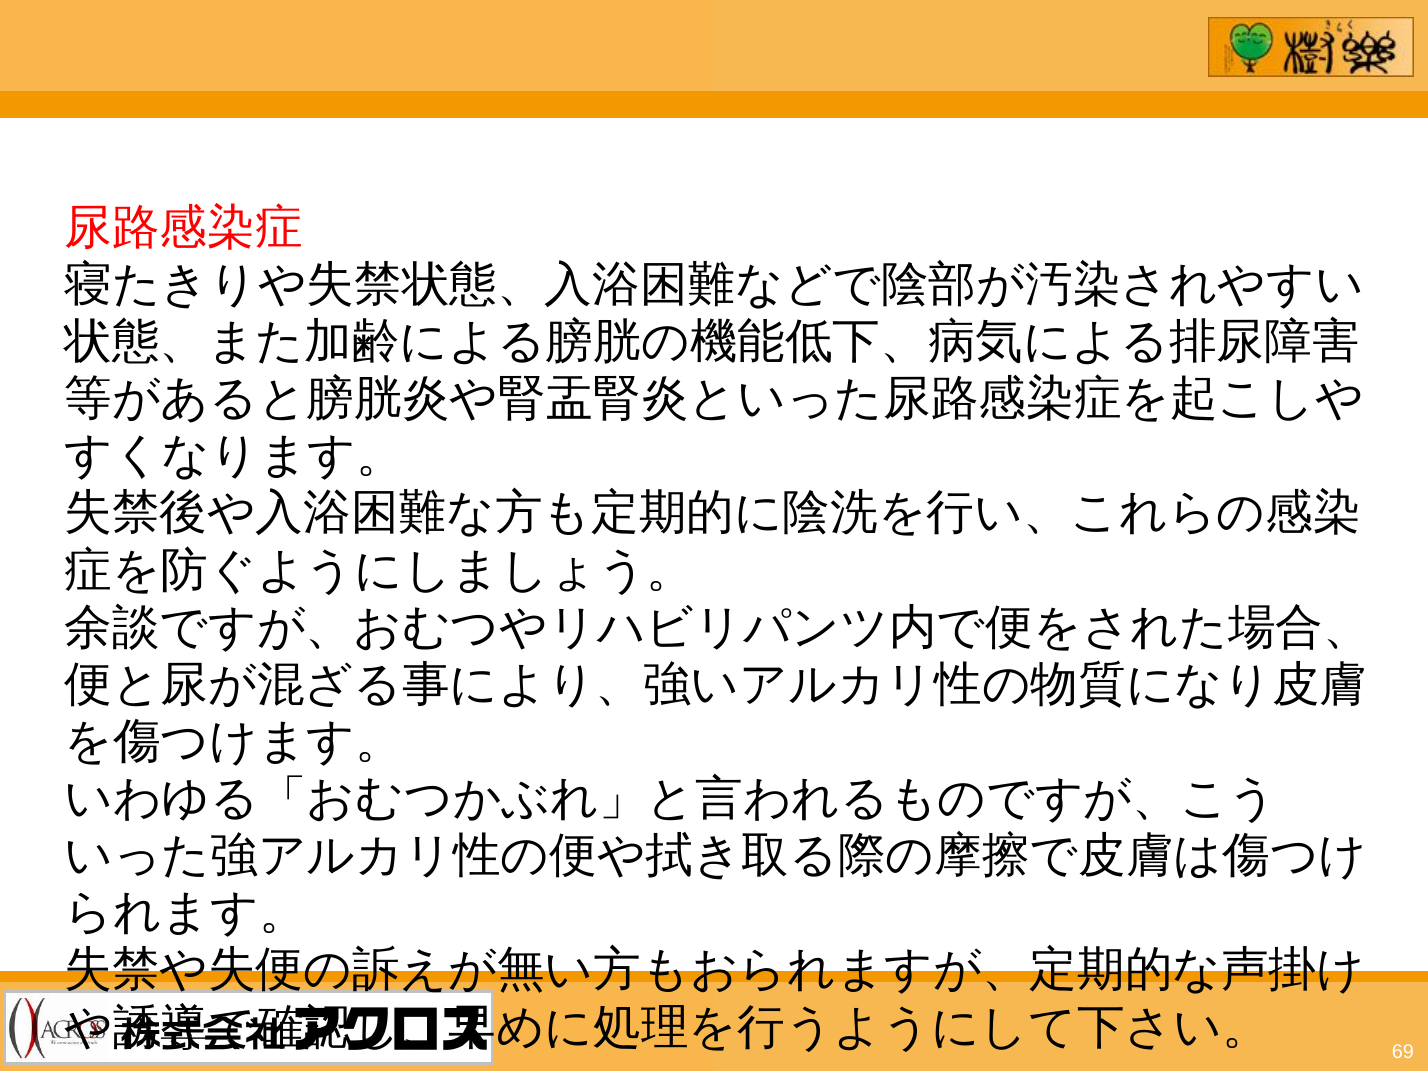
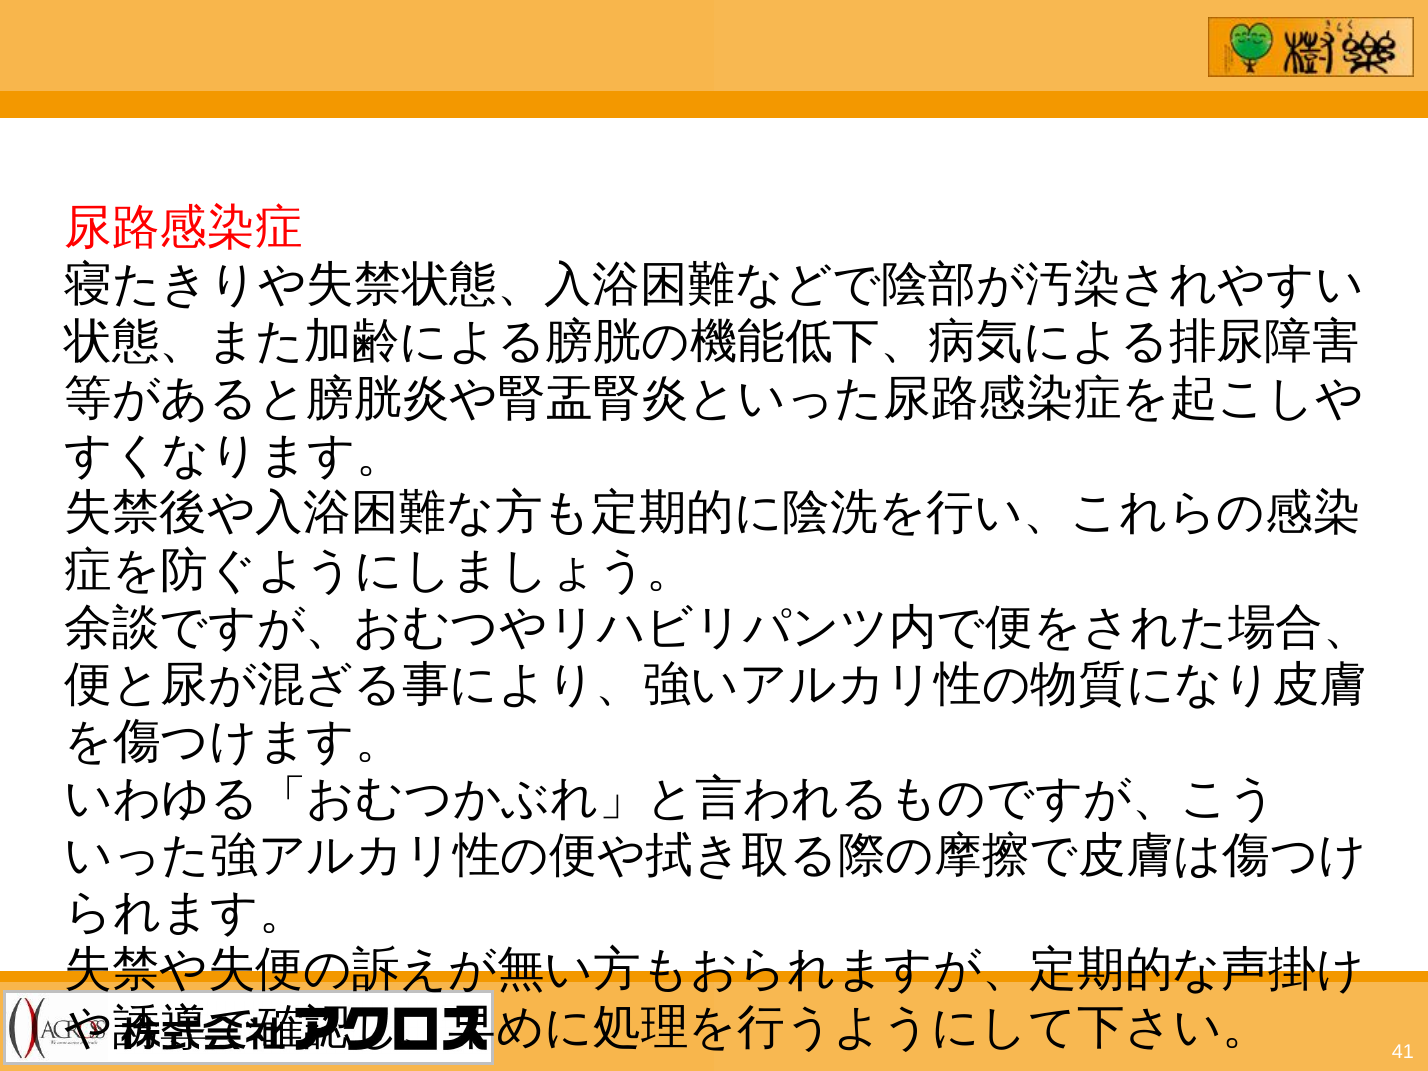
69: 69 -> 41 (1403, 1052)
